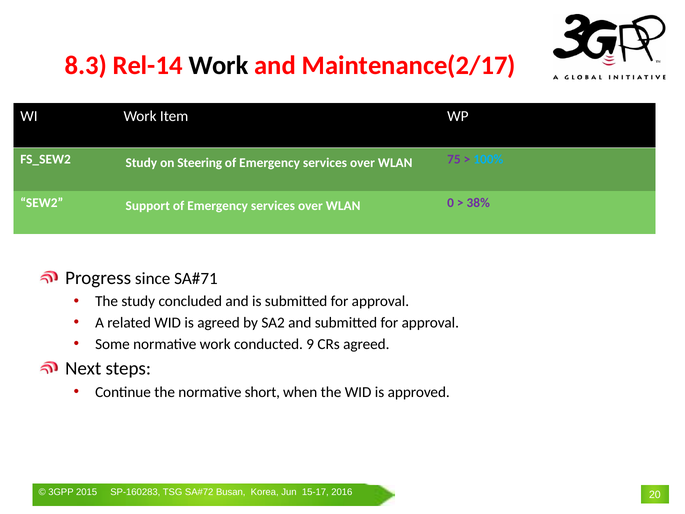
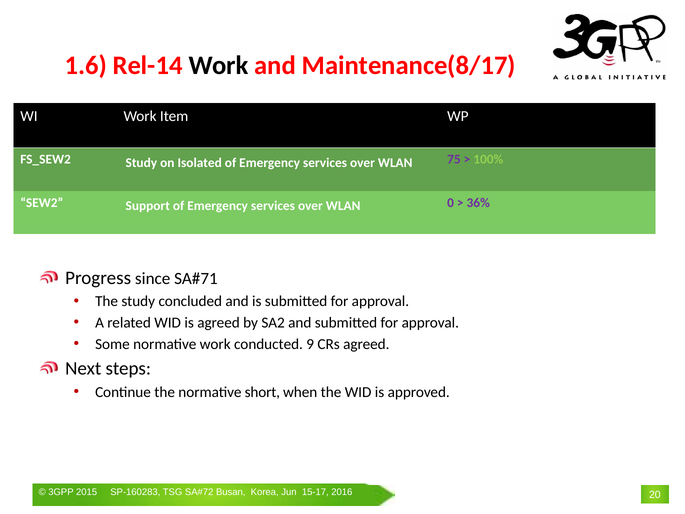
8.3: 8.3 -> 1.6 (86, 65)
Maintenance(2/17: Maintenance(2/17 -> Maintenance(8/17 (409, 65)
Steering: Steering -> Isolated (200, 163)
100% colour: light blue -> light green (488, 159)
38%: 38% -> 36% (478, 203)
